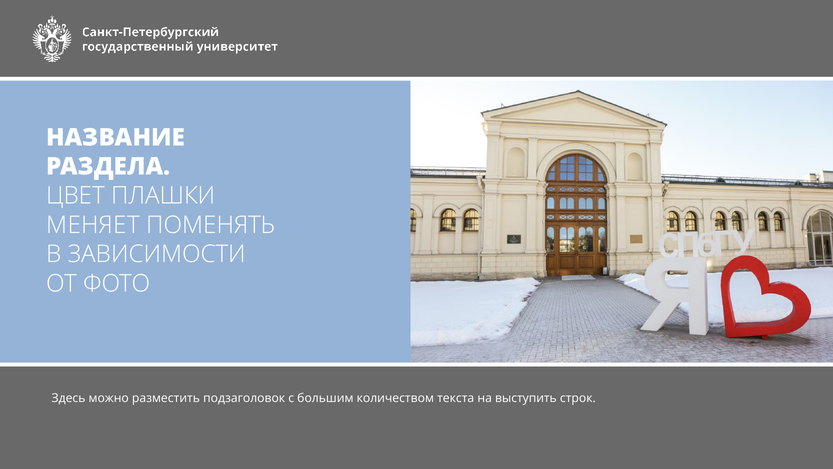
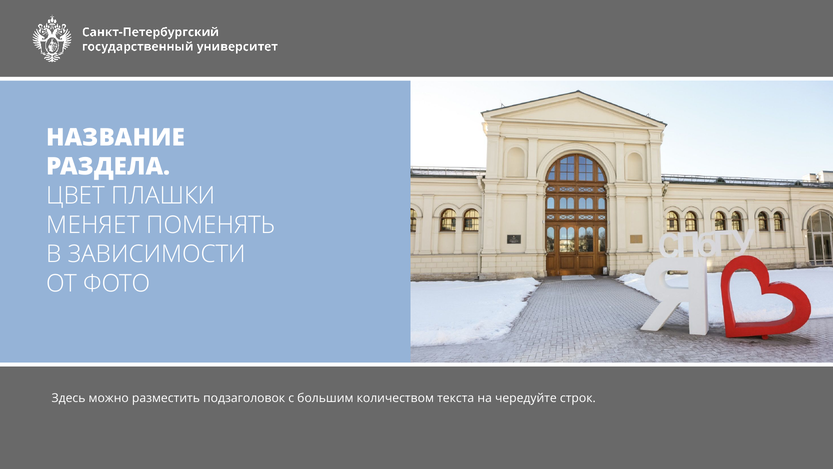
выступить: выступить -> чередуйте (526, 398)
